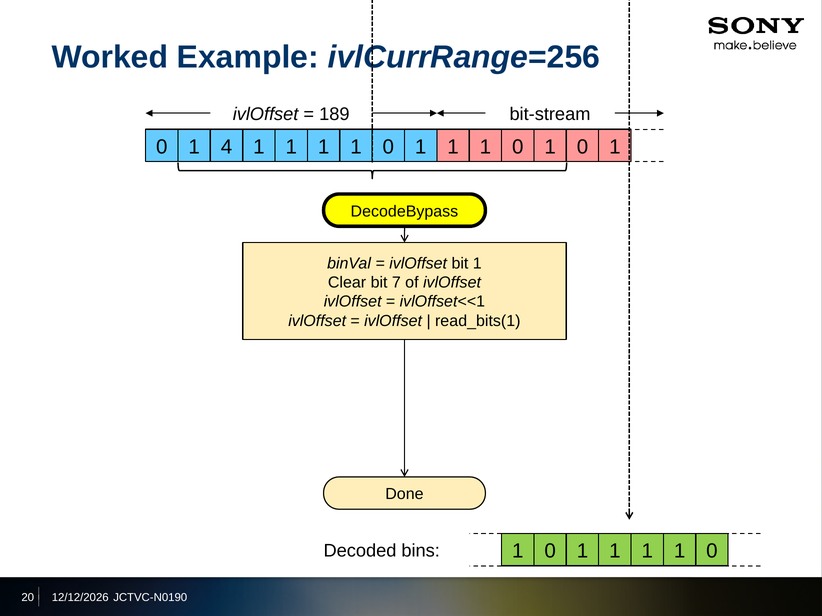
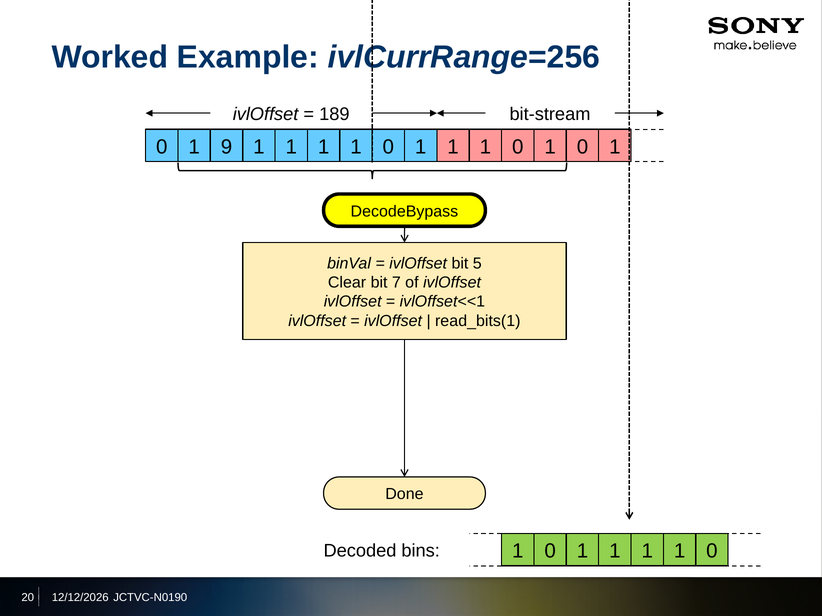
4: 4 -> 9 (227, 147)
bit 1: 1 -> 5 (477, 264)
